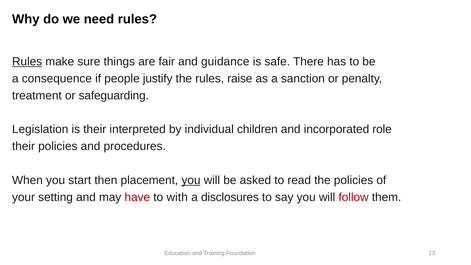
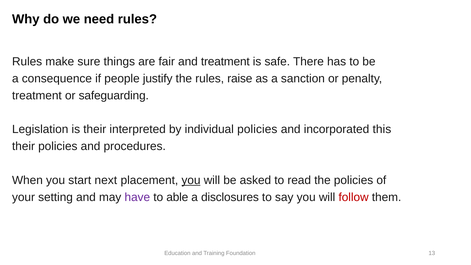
Rules underline: present -> none (27, 62)
and guidance: guidance -> treatment (225, 62)
individual children: children -> policies (257, 129)
role: role -> this (382, 129)
then: then -> next (106, 180)
have colour: red -> purple (137, 197)
with: with -> able (177, 197)
